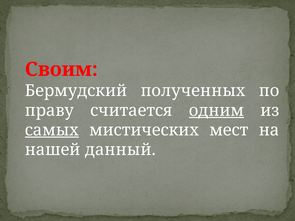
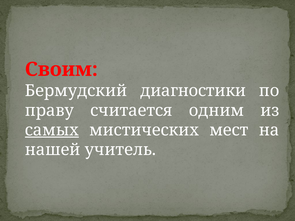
полученных: полученных -> диагностики (193, 91)
одним underline: present -> none (216, 111)
данный: данный -> учитель (120, 150)
